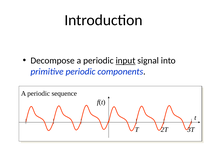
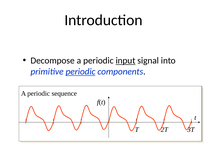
periodic underline: none -> present (81, 72)
